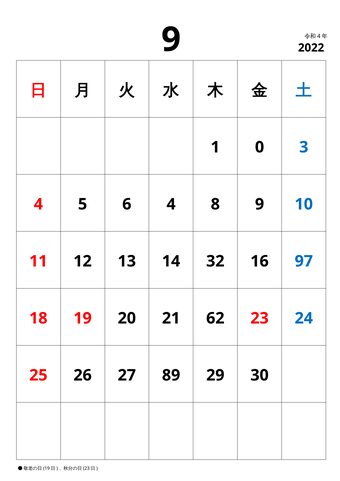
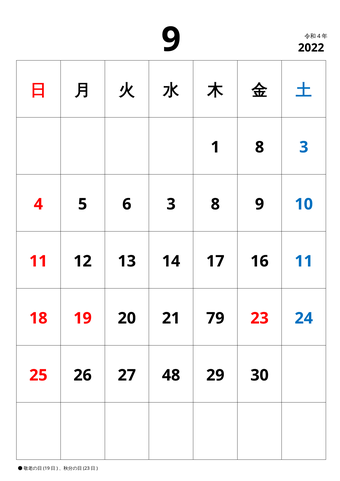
1 0: 0 -> 8 (260, 147)
6 4: 4 -> 3 (171, 204)
32: 32 -> 17 (215, 261)
16 97: 97 -> 11 (304, 261)
62: 62 -> 79 (215, 318)
89: 89 -> 48 (171, 375)
